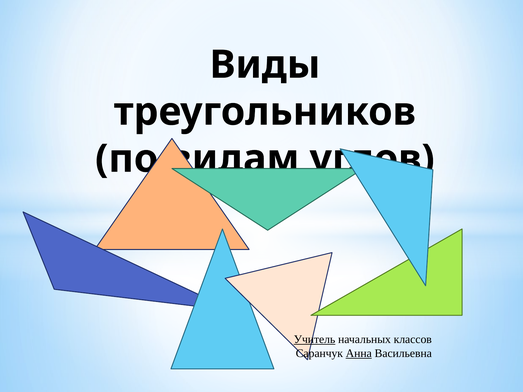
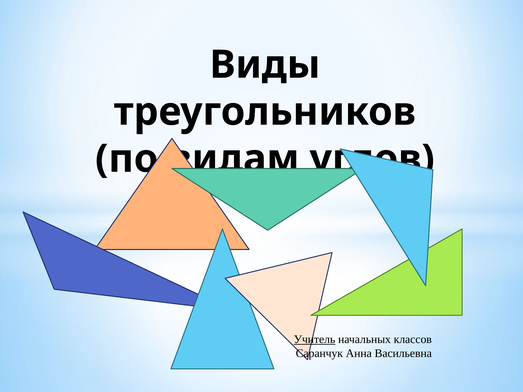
Анна underline: present -> none (359, 354)
